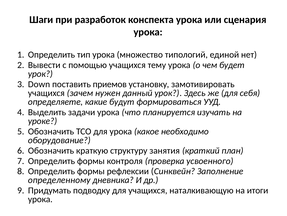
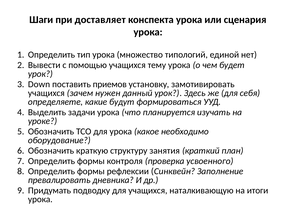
разработок: разработок -> доставляет (100, 20)
определенному: определенному -> превалировать (59, 180)
